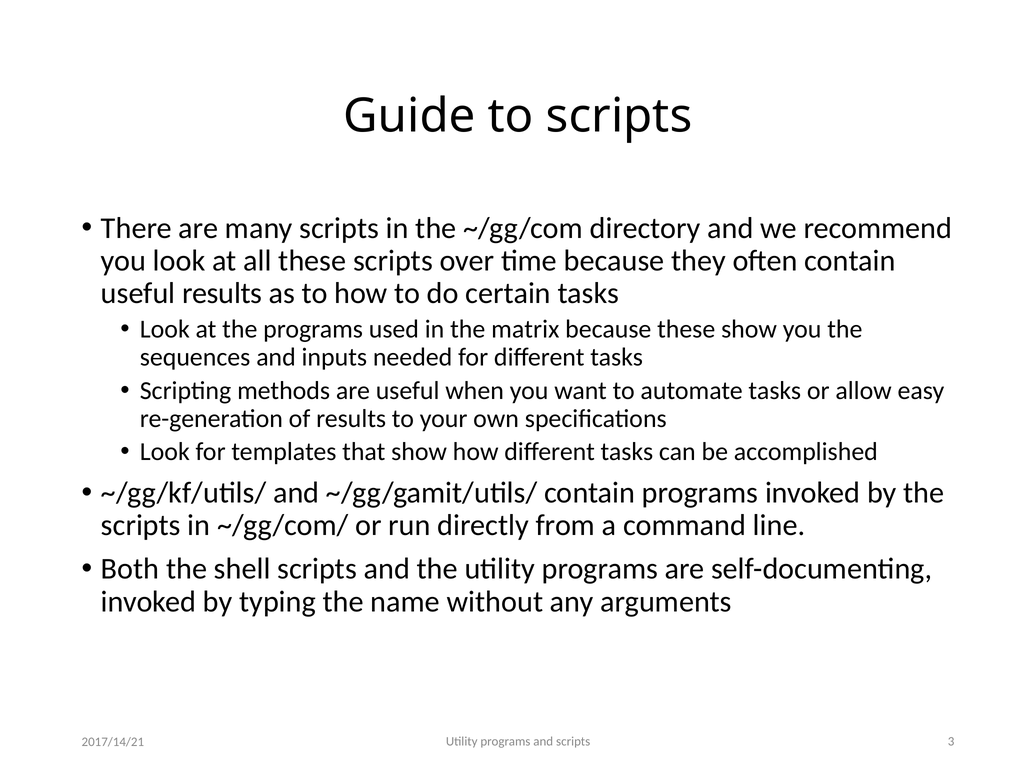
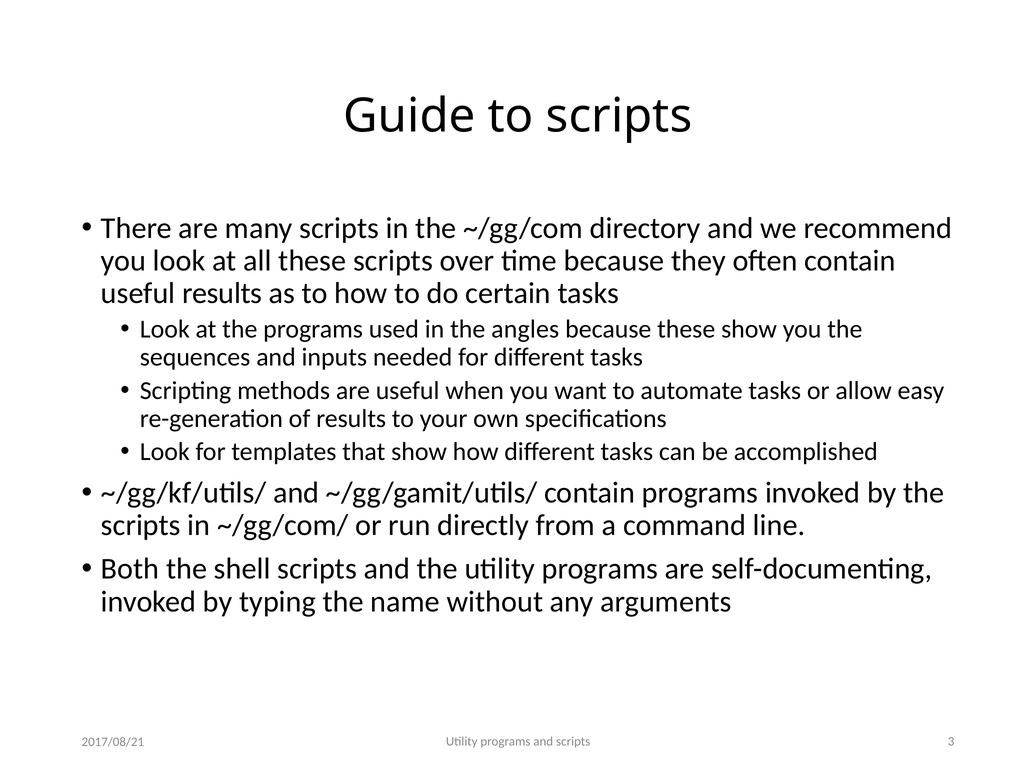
matrix: matrix -> angles (525, 329)
2017/14/21: 2017/14/21 -> 2017/08/21 (113, 742)
